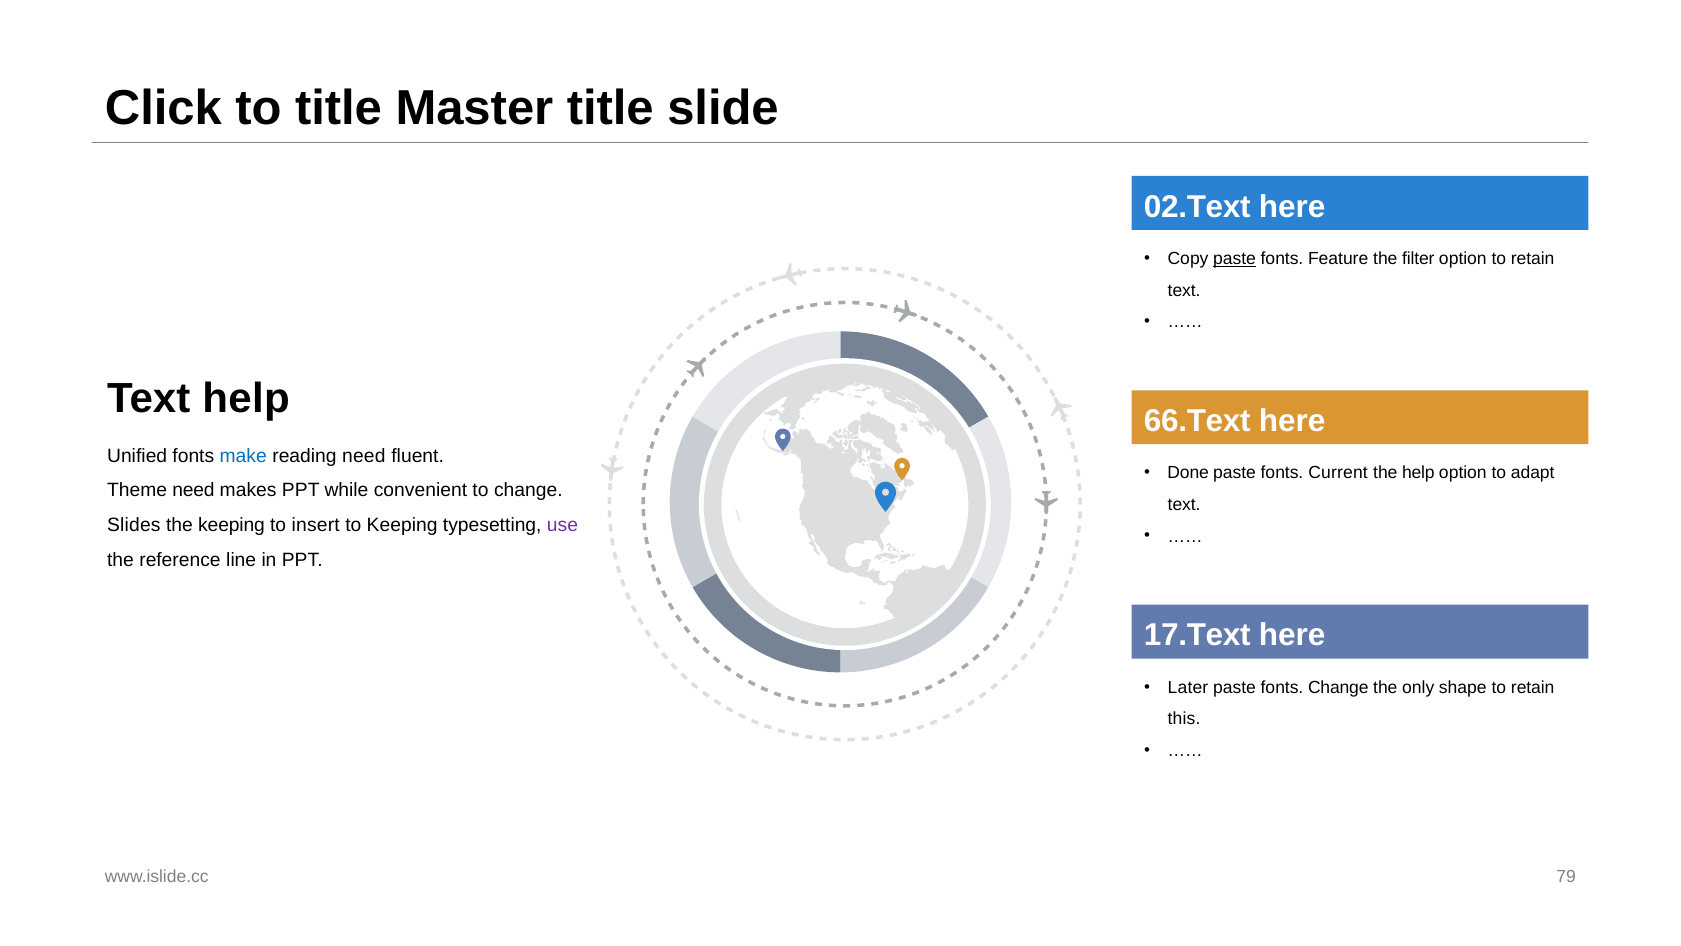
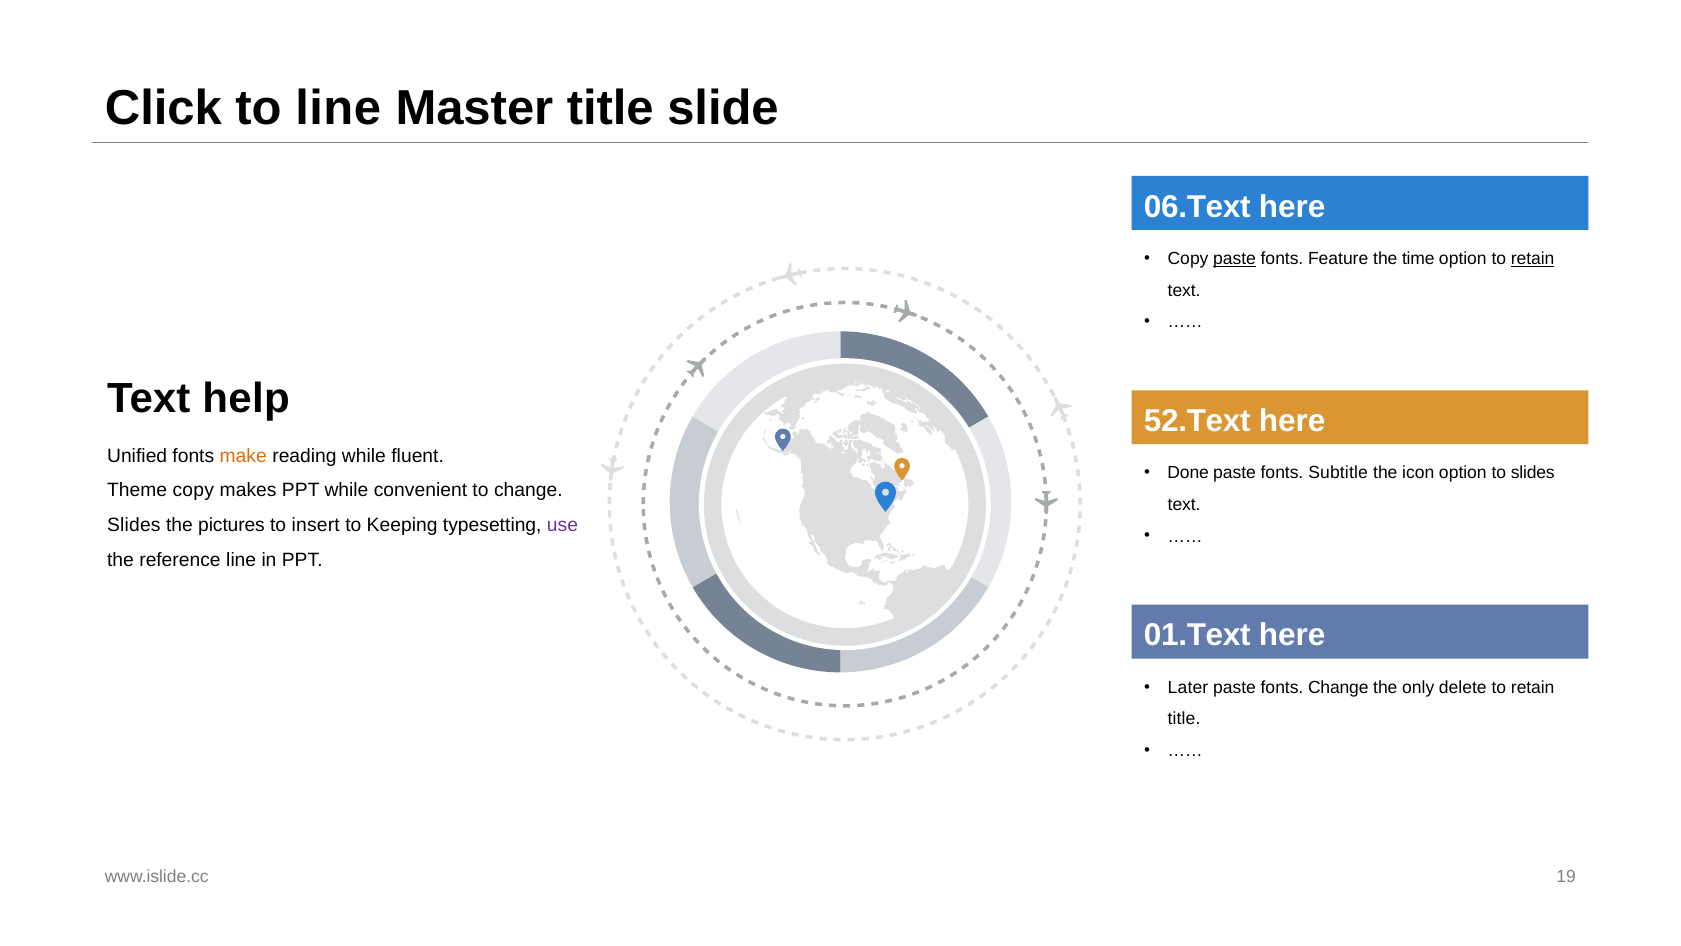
to title: title -> line (338, 109)
02.Text: 02.Text -> 06.Text (1197, 207)
filter: filter -> time (1418, 259)
retain underline: none -> present (1533, 259)
66.Text: 66.Text -> 52.Text (1197, 421)
make colour: blue -> orange (243, 456)
reading need: need -> while (364, 456)
Current: Current -> Subtitle (1338, 473)
the help: help -> icon (1418, 473)
to adapt: adapt -> slides (1533, 473)
Theme need: need -> copy (193, 490)
the keeping: keeping -> pictures (232, 525)
17.Text: 17.Text -> 01.Text (1197, 635)
shape: shape -> delete (1463, 687)
this: this -> title (1184, 719)
79: 79 -> 19 (1566, 876)
